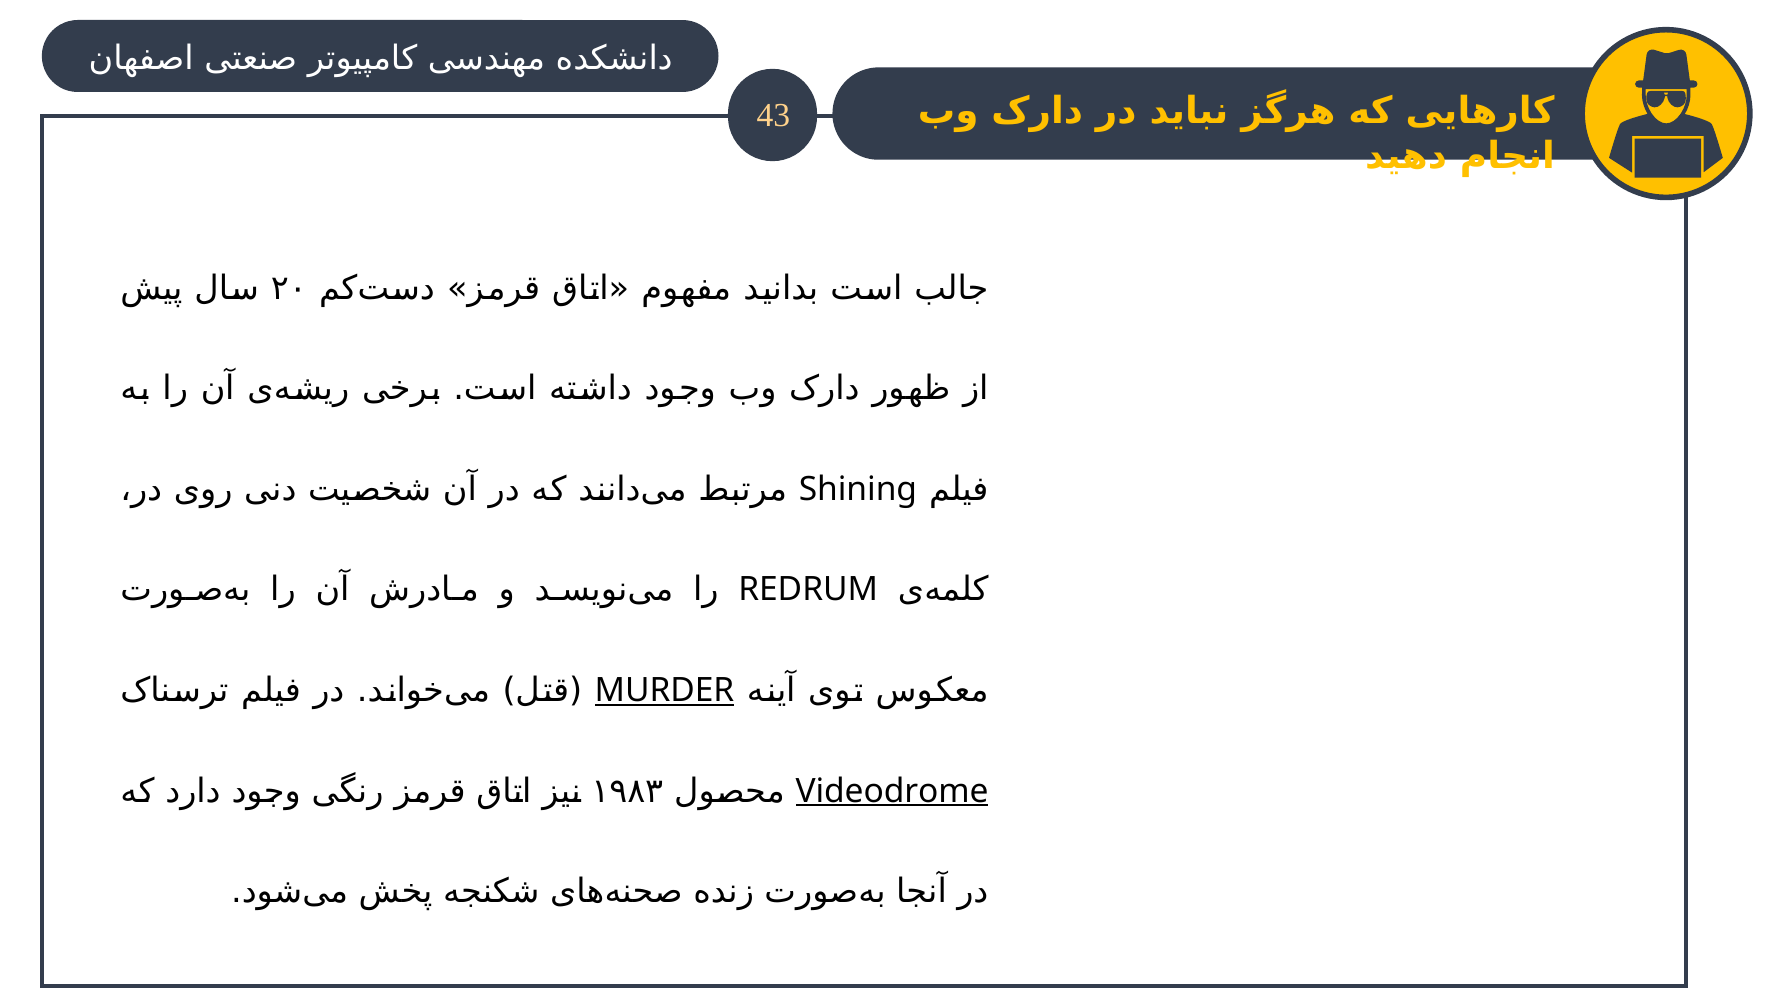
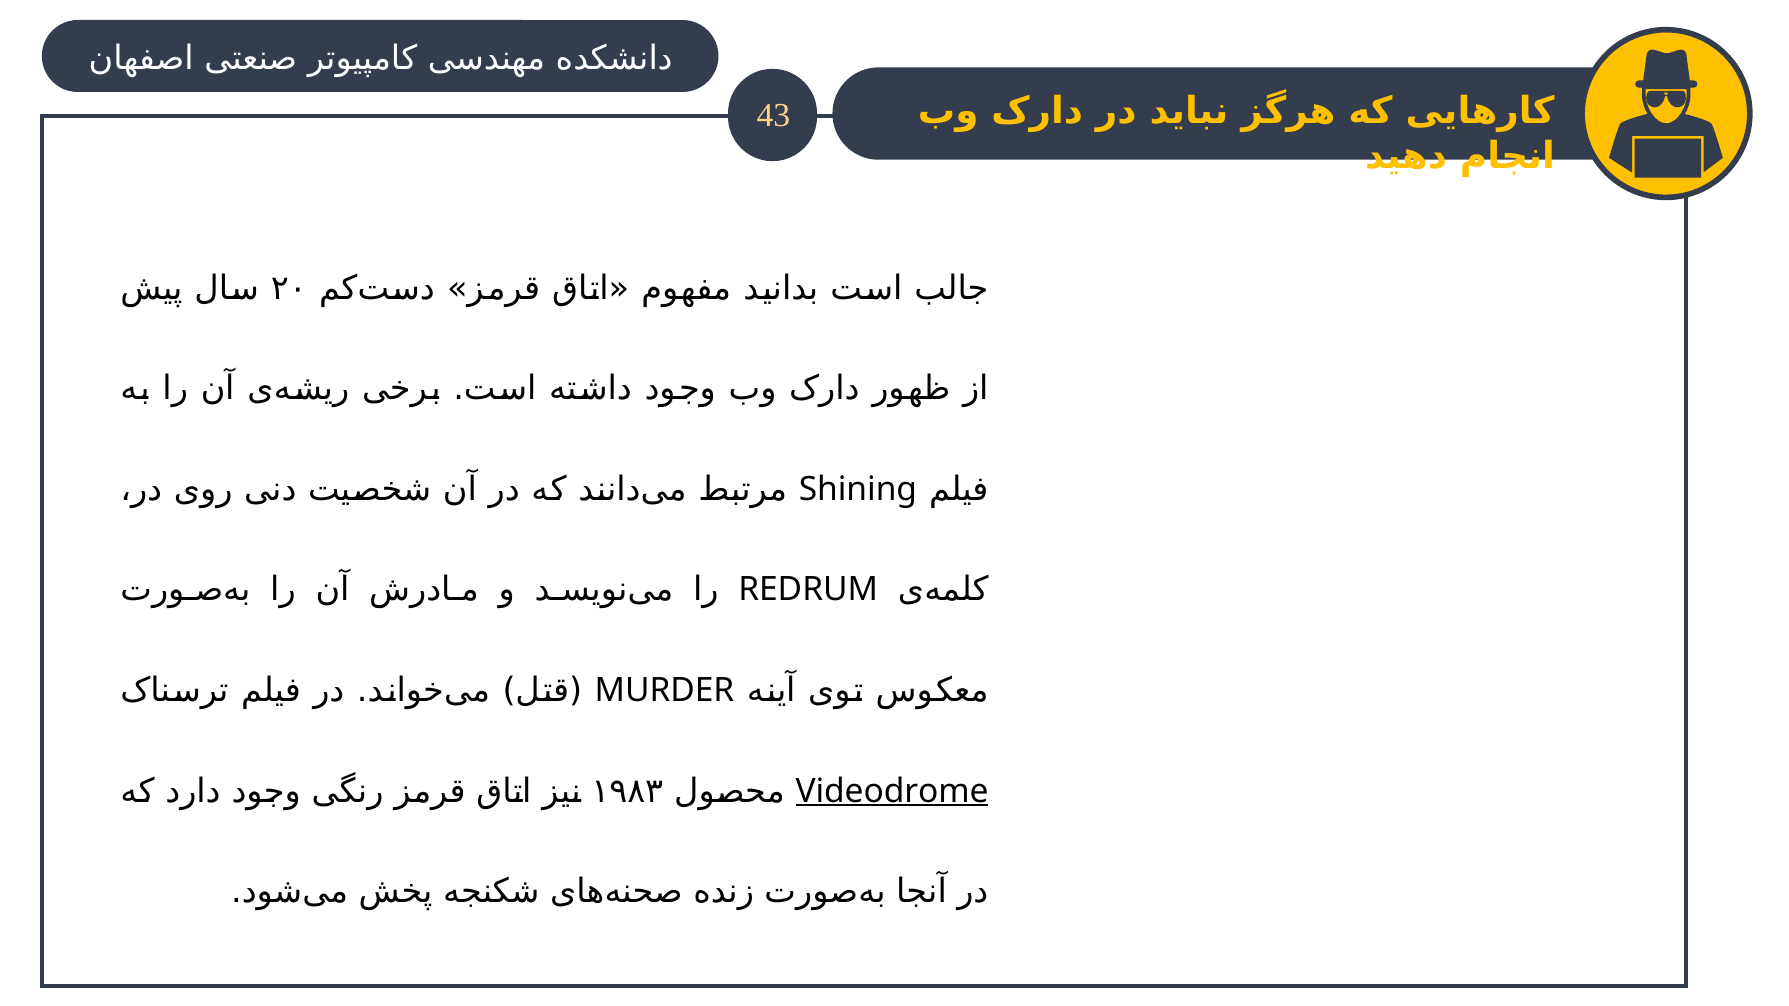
MURDER underline: present -> none (665, 691)
